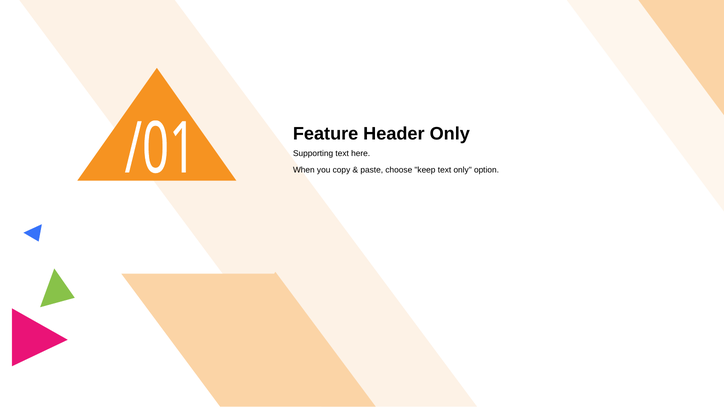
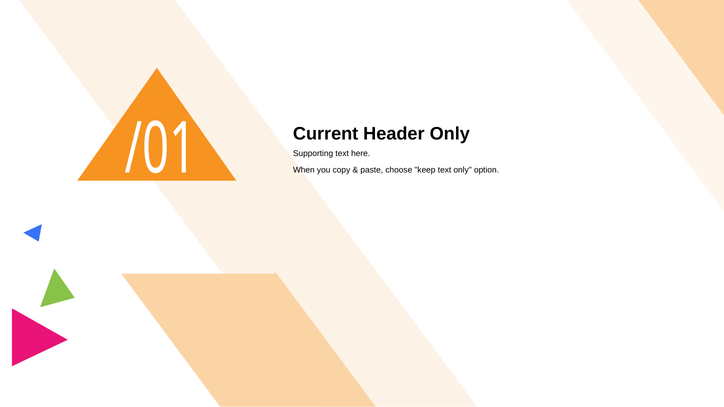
Feature: Feature -> Current (326, 134)
